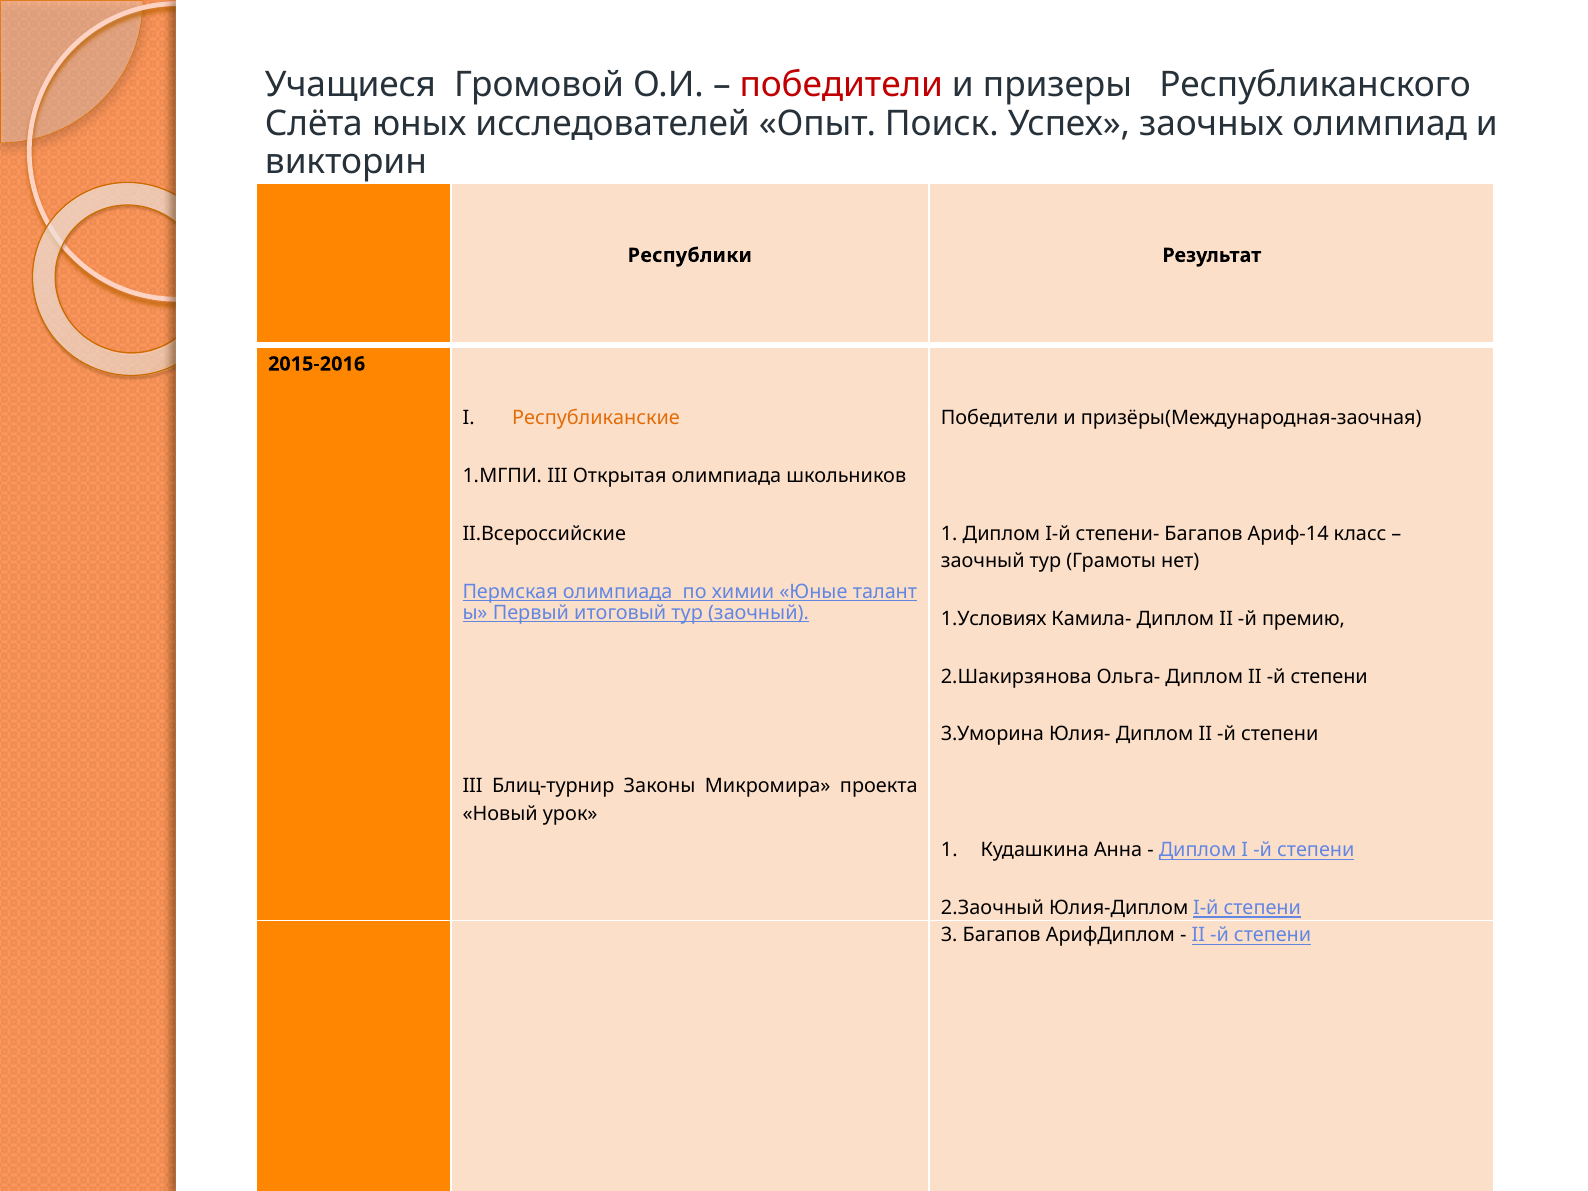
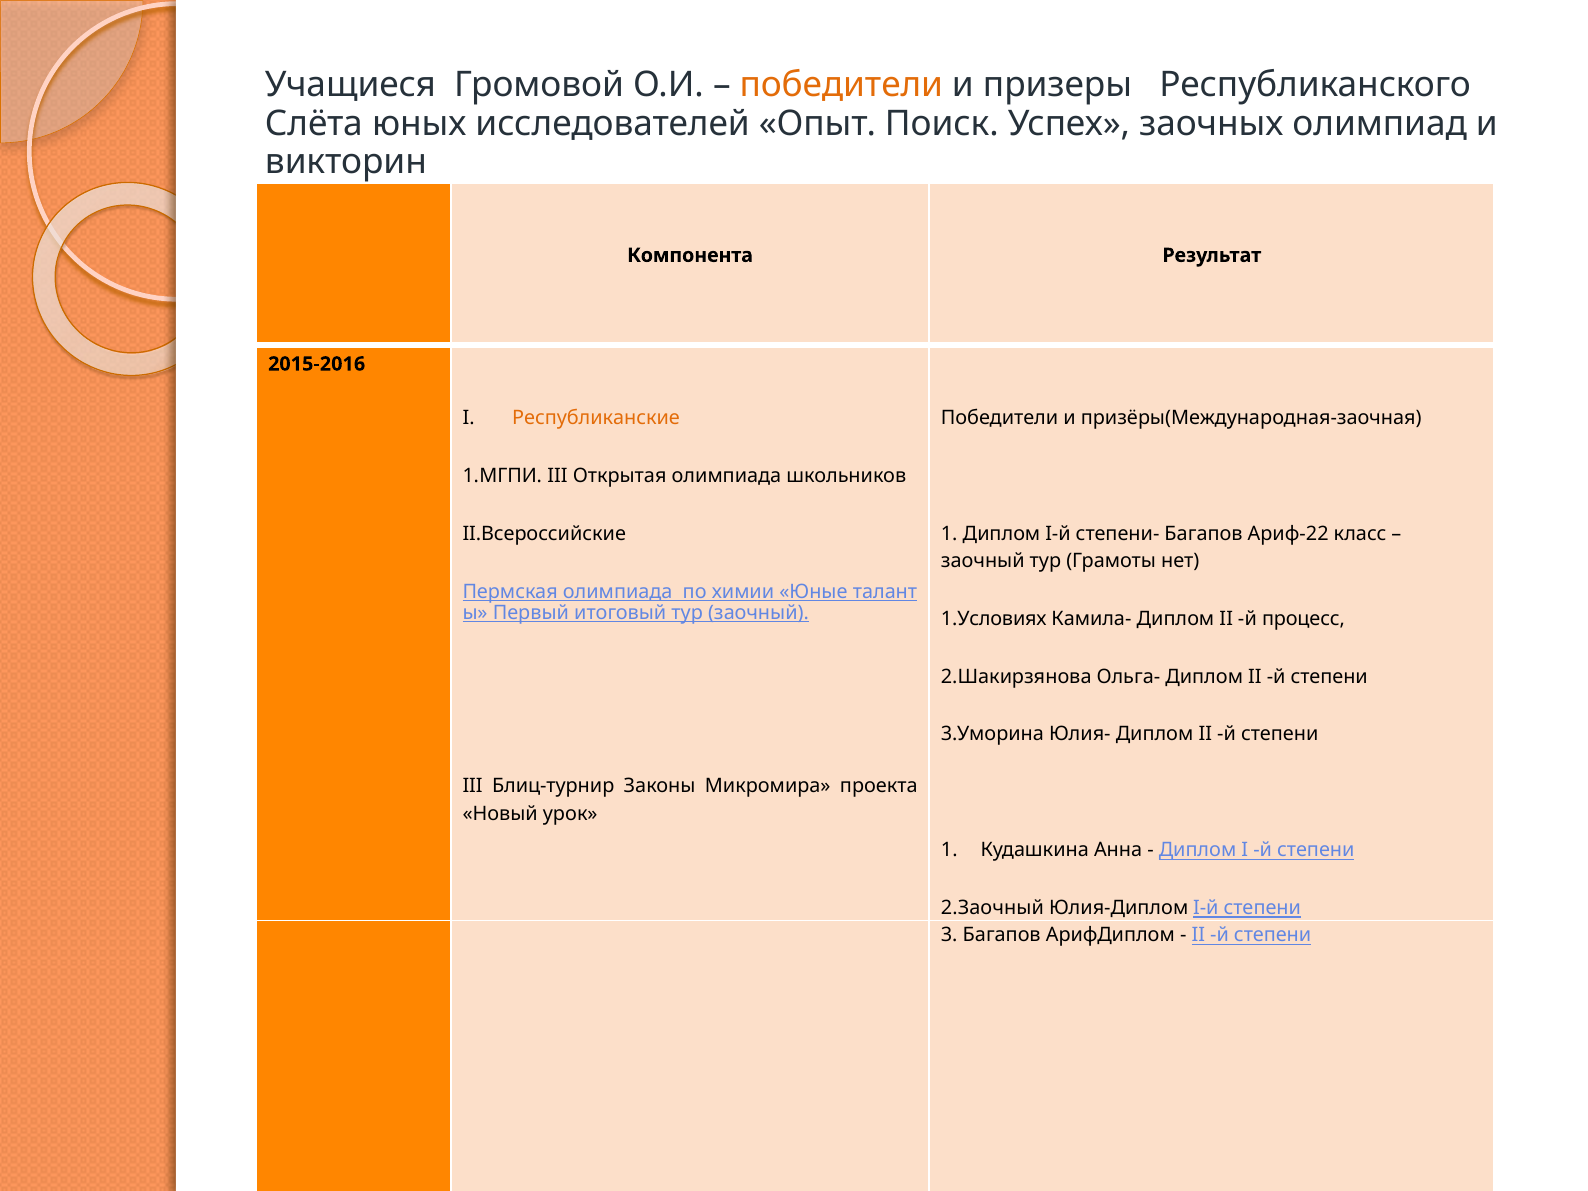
победители colour: red -> orange (841, 85)
Республики: Республики -> Компонента (690, 255)
Ариф-14: Ариф-14 -> Ариф-22 (1288, 534)
премию: премию -> процесс (1303, 619)
